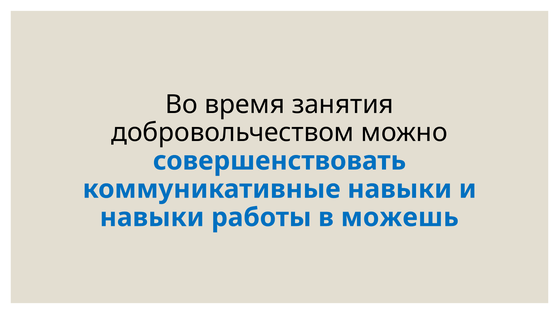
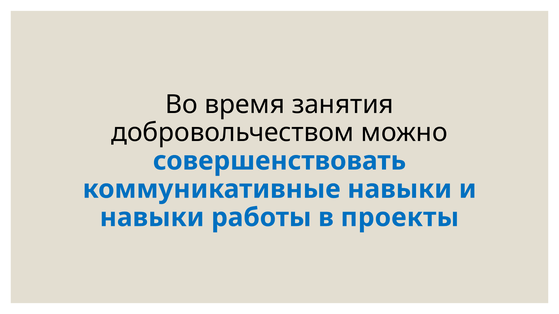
можешь: можешь -> проекты (400, 218)
